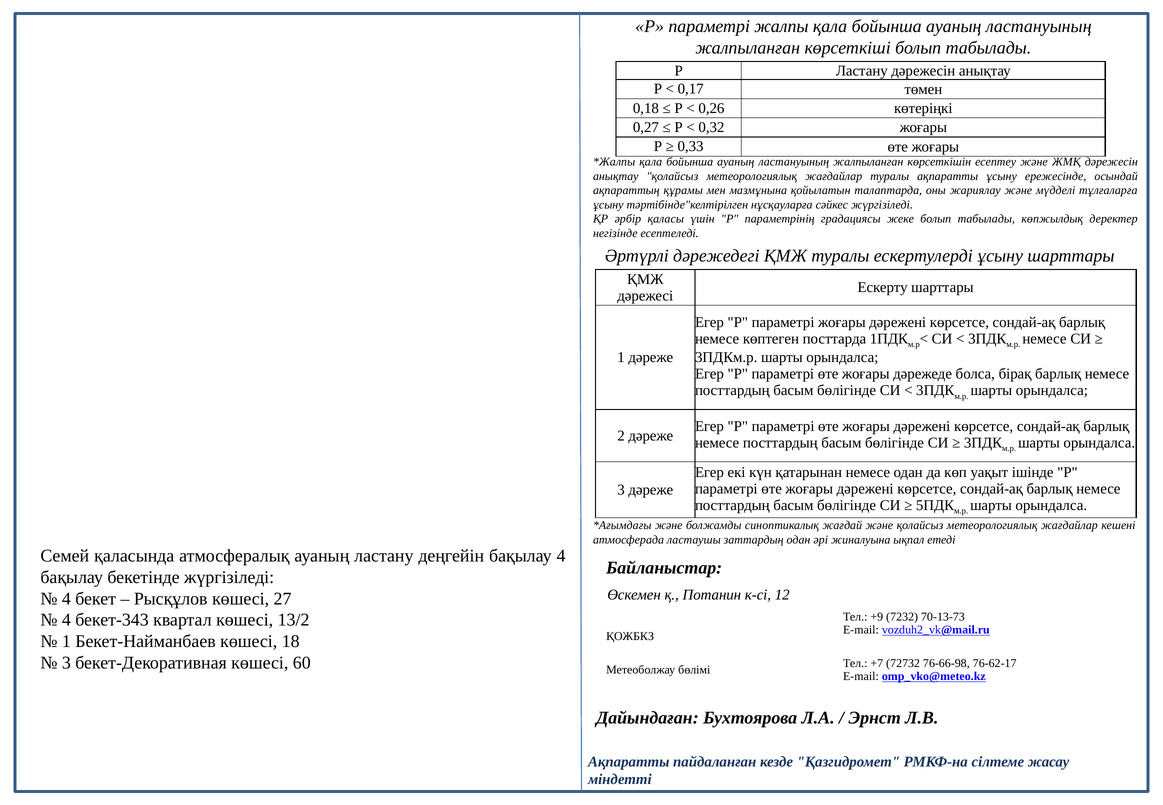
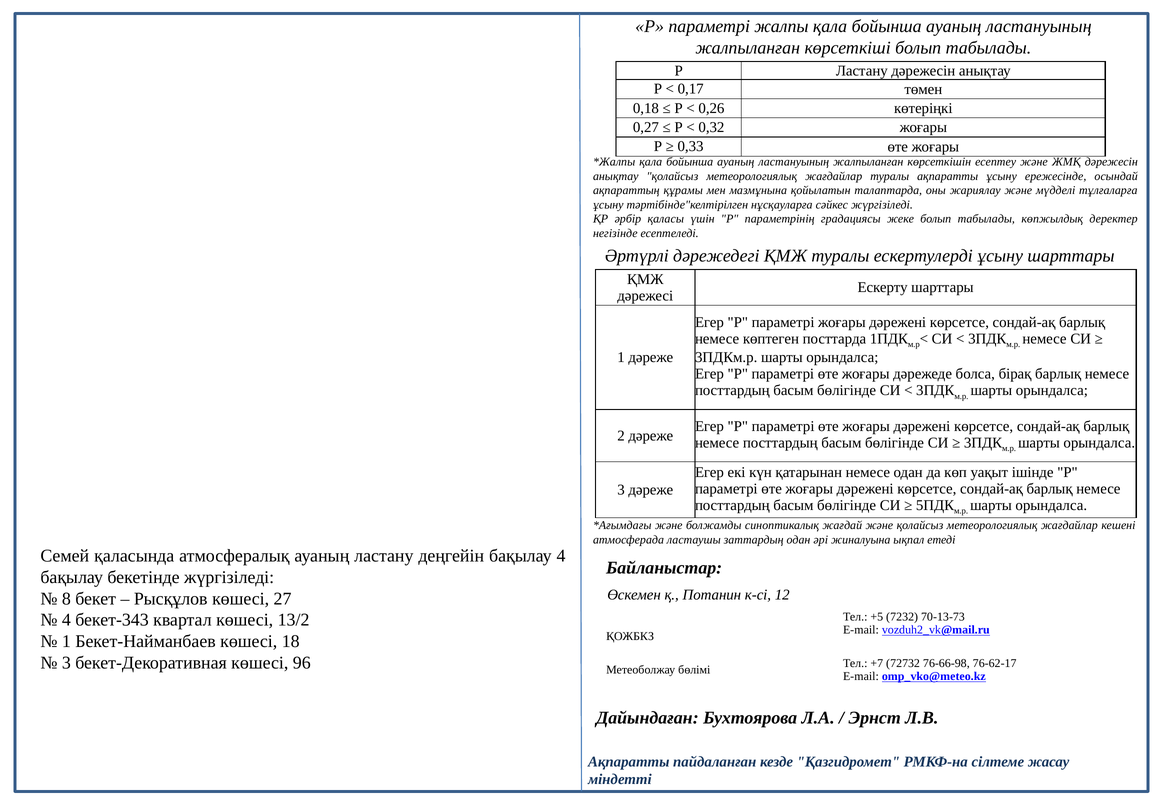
4: 4 -> 8 (66, 599)
+9: +9 -> +5 (877, 617)
60: 60 -> 96 (302, 663)
